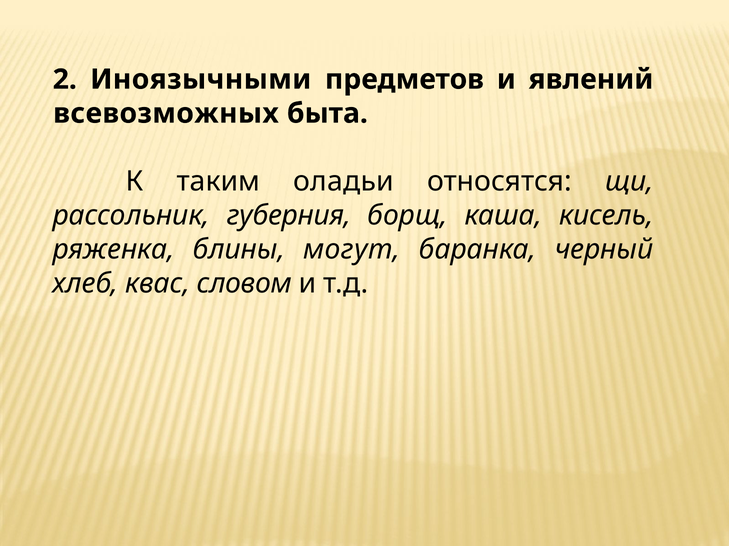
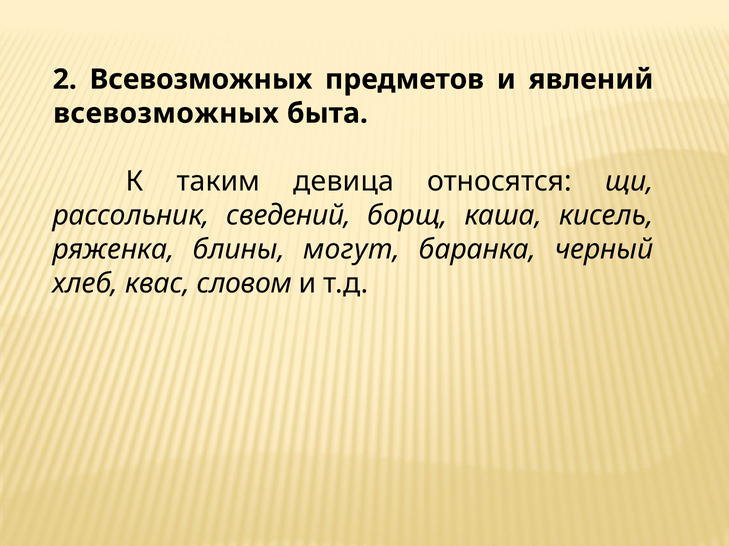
2 Иноязычными: Иноязычными -> Всевозможных (201, 80)
оладьи: оладьи -> девица (344, 182)
губерния: губерния -> сведений (289, 216)
